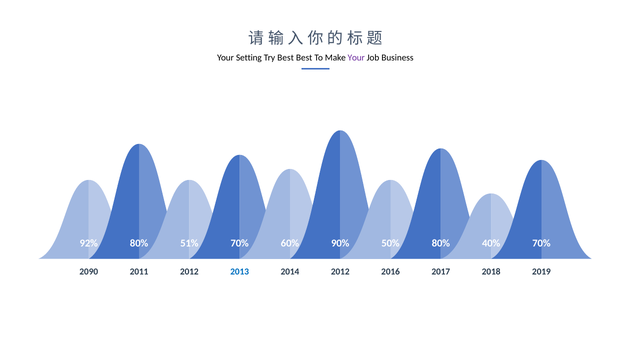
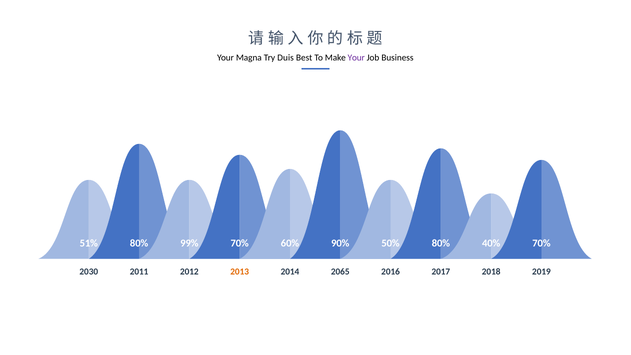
Setting: Setting -> Magna (249, 58)
Try Best: Best -> Duis (286, 58)
92%: 92% -> 51% (89, 243)
51%: 51% -> 99% (189, 243)
2090: 2090 -> 2030 (89, 272)
2013 colour: blue -> orange (240, 272)
2014 2012: 2012 -> 2065 (340, 272)
